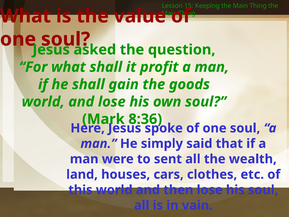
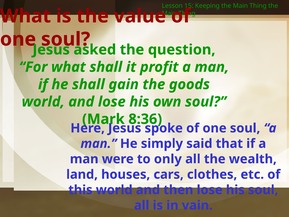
sent: sent -> only (168, 159)
